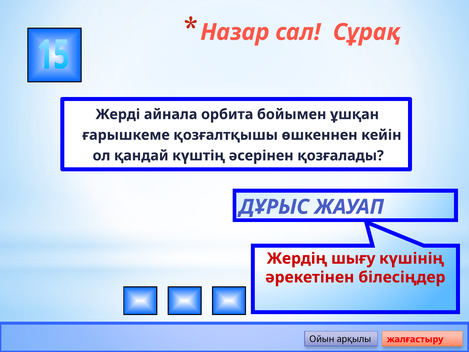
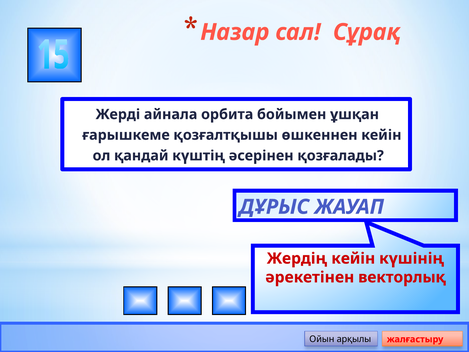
Жердің шығу: шығу -> кейін (353, 258)
білесіңдер: білесіңдер -> векторлық (402, 277)
